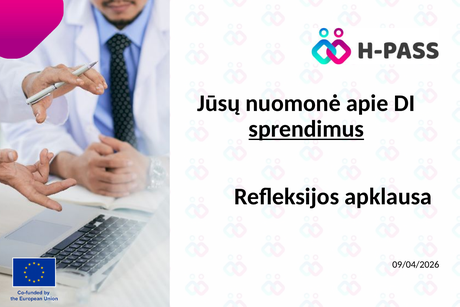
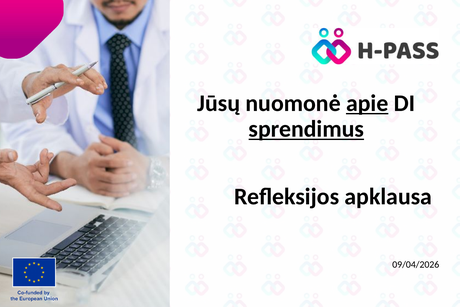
apie underline: none -> present (367, 103)
